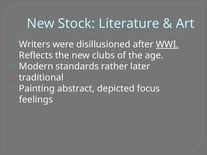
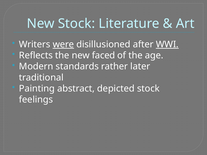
were underline: none -> present (63, 44)
clubs: clubs -> faced (104, 56)
depicted focus: focus -> stock (148, 89)
